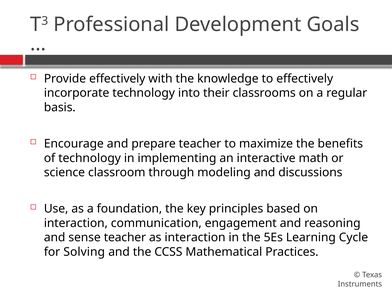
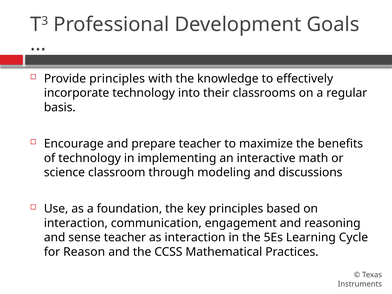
Provide effectively: effectively -> principles (117, 79)
Solving: Solving -> Reason (84, 252)
